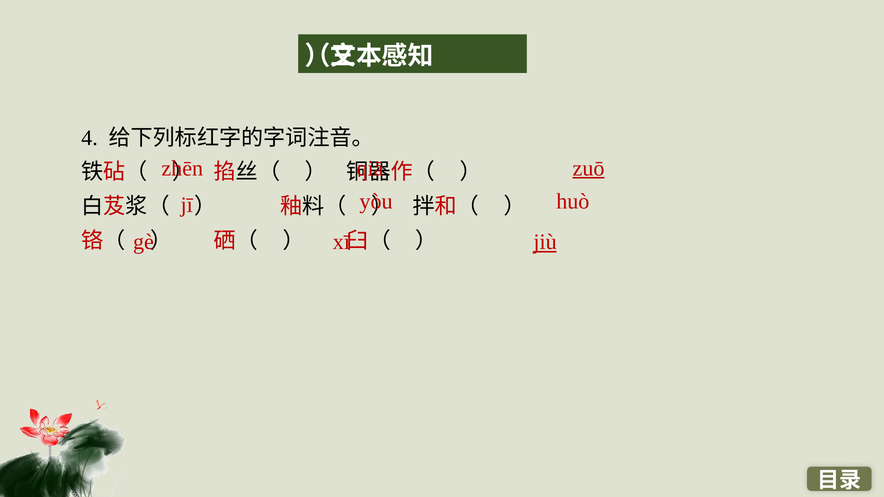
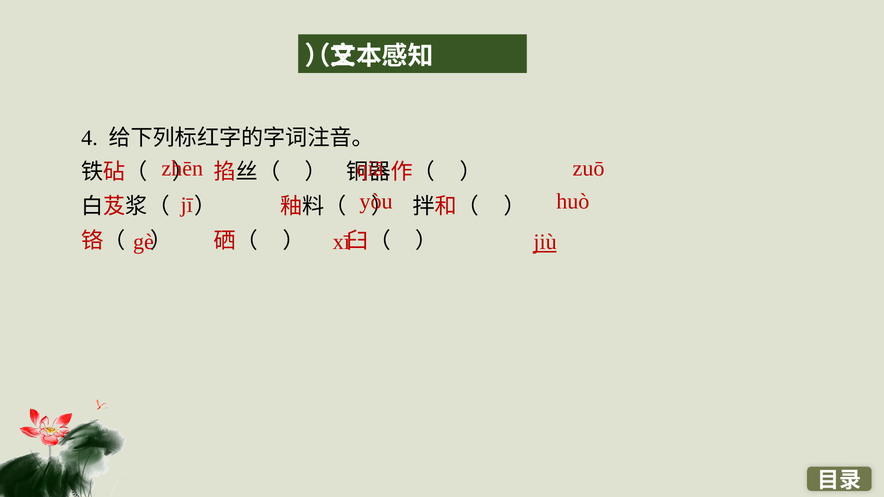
zuō underline: present -> none (589, 168)
